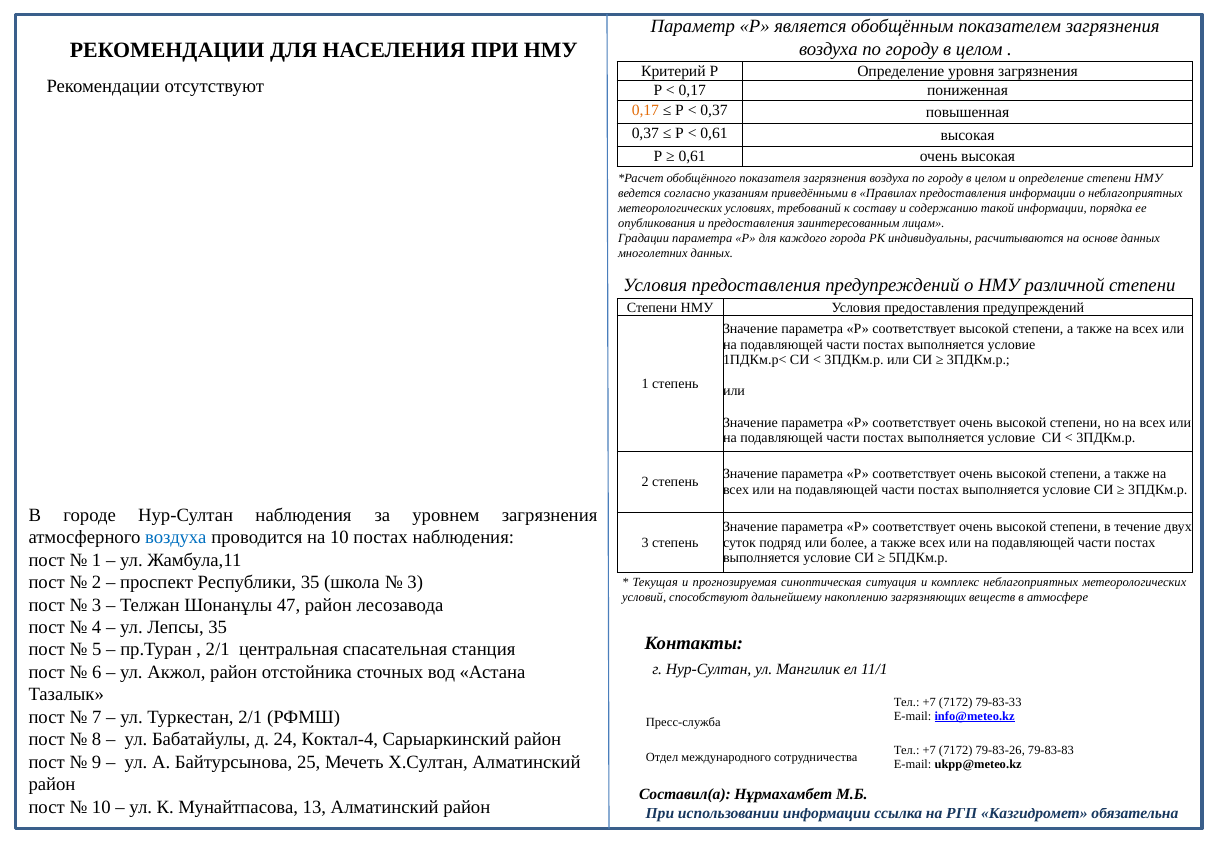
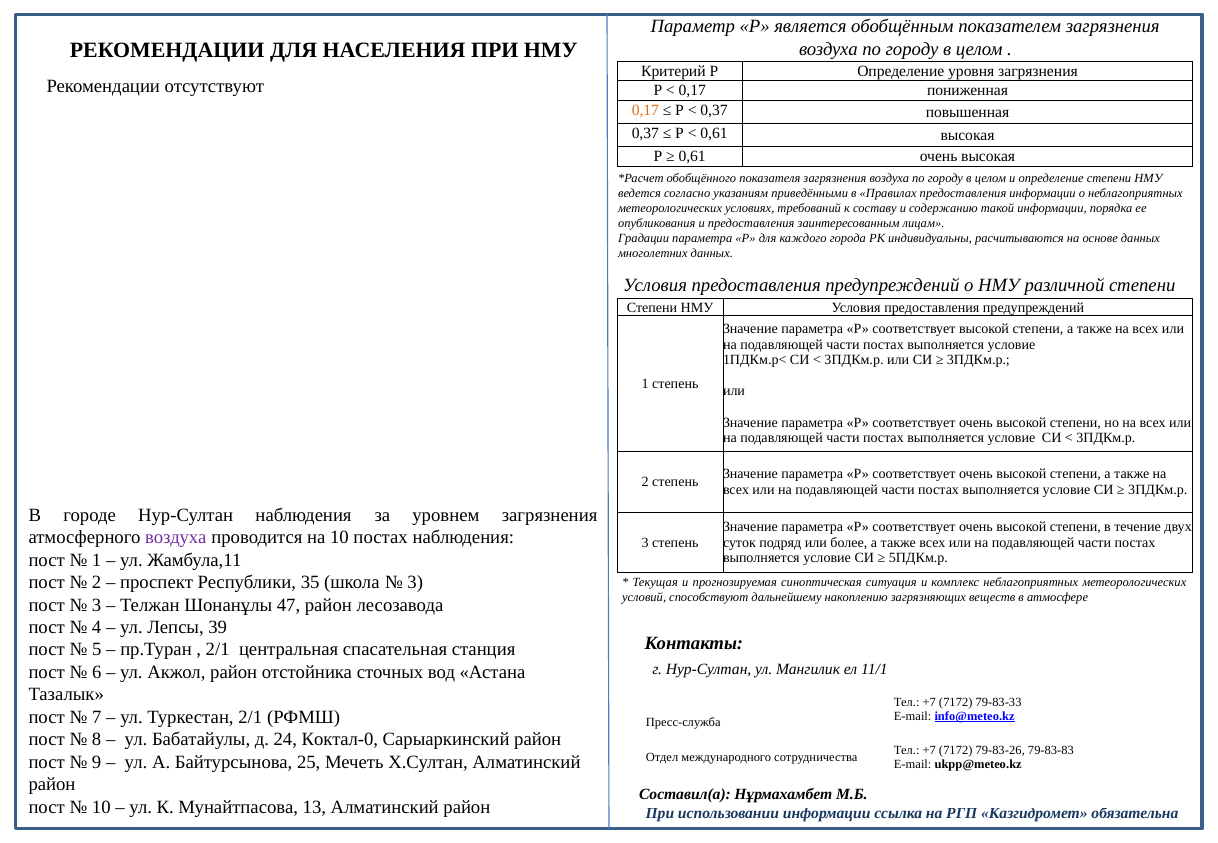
воздуха colour: blue -> purple (176, 538)
Лепсы 35: 35 -> 39 (218, 627)
Коктал-4: Коктал-4 -> Коктал-0 (340, 740)
